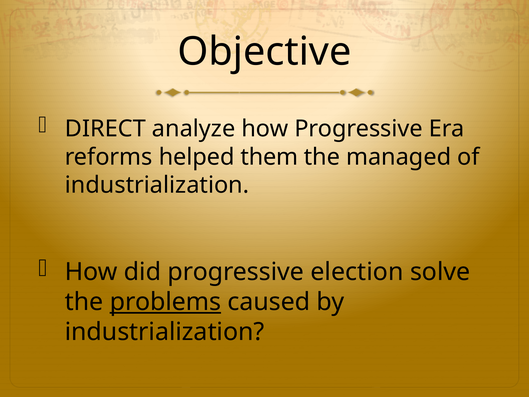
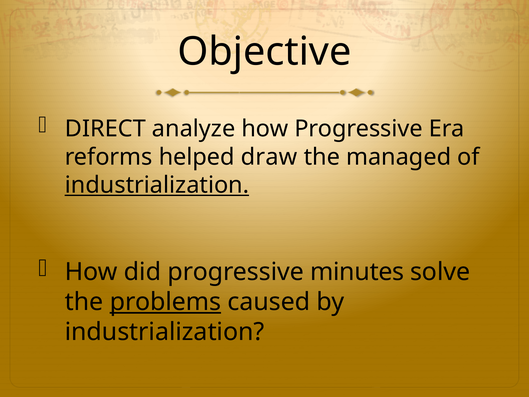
them: them -> draw (269, 157)
industrialization underline: none -> present (157, 185)
election: election -> minutes (357, 272)
